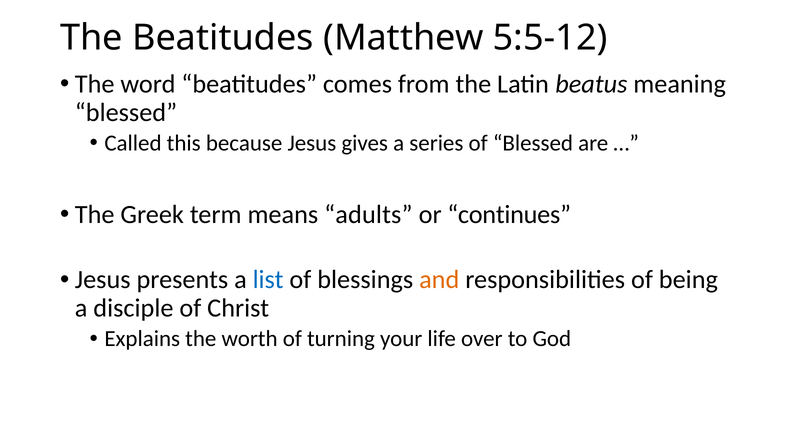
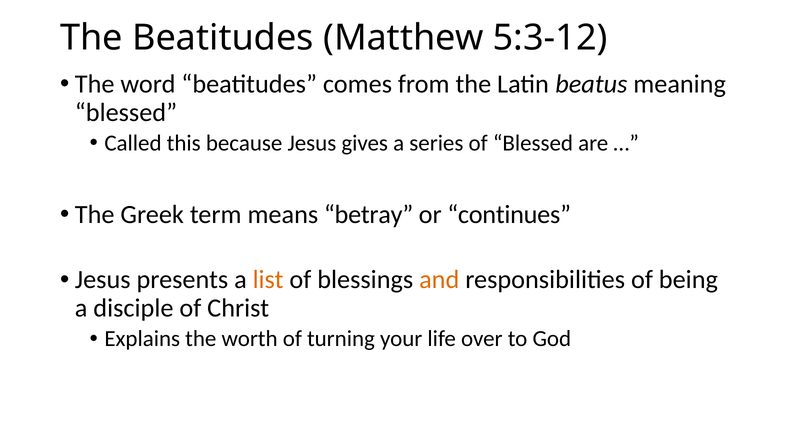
5:5-12: 5:5-12 -> 5:3-12 (550, 38)
adults: adults -> betray (369, 215)
list colour: blue -> orange (268, 280)
